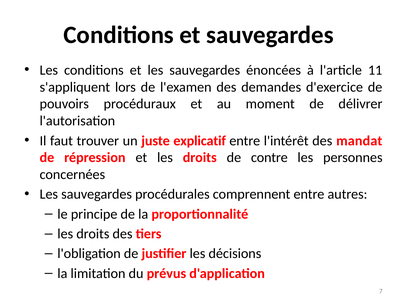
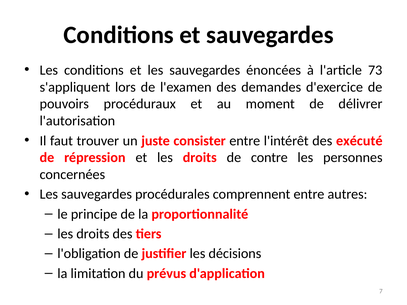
11: 11 -> 73 (375, 70)
explicatif: explicatif -> consister (200, 141)
mandat: mandat -> exécuté (359, 141)
